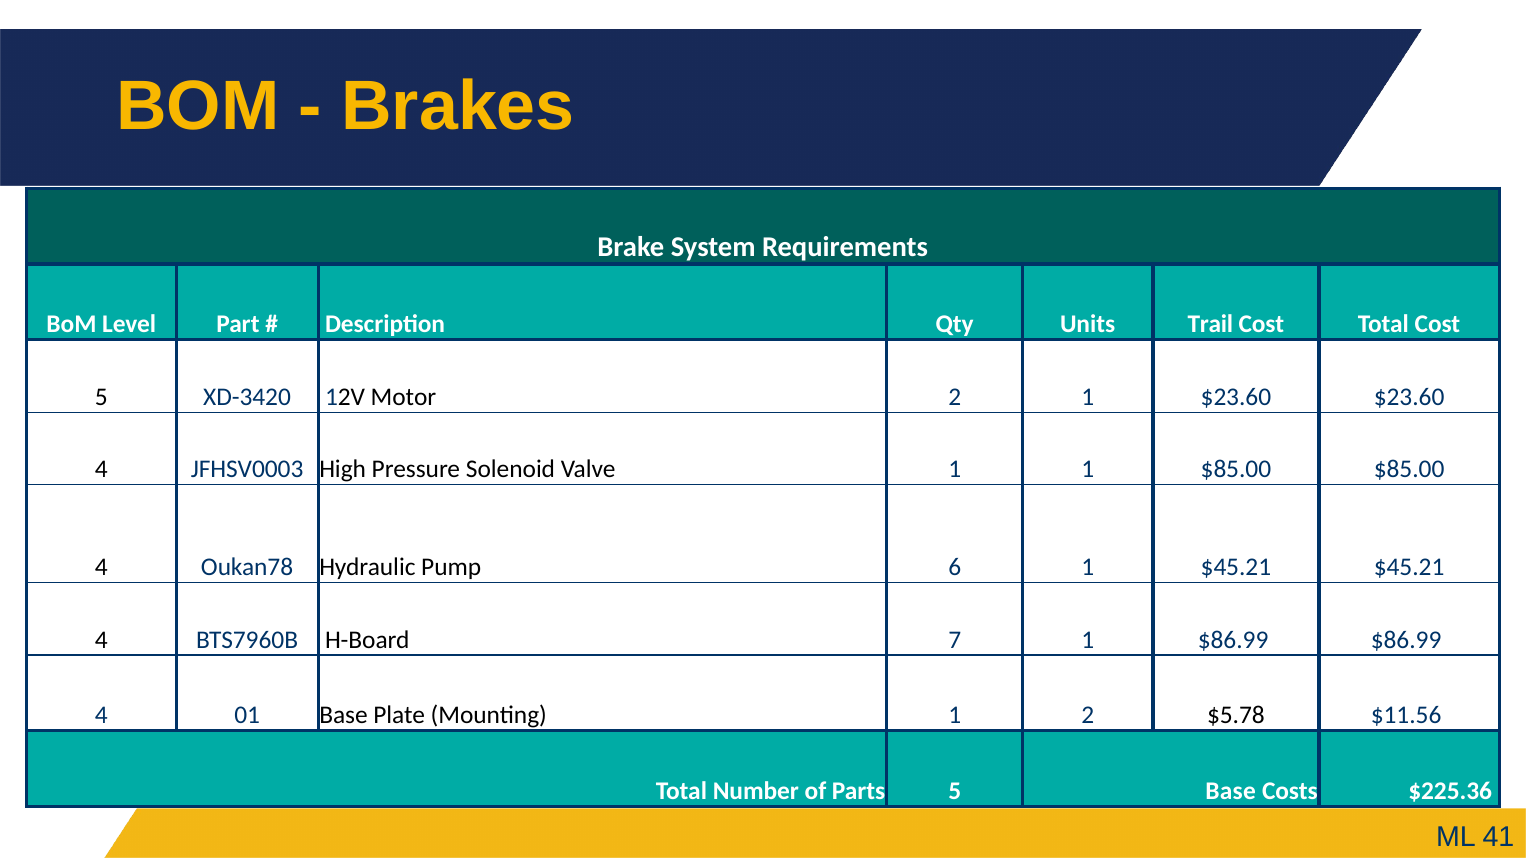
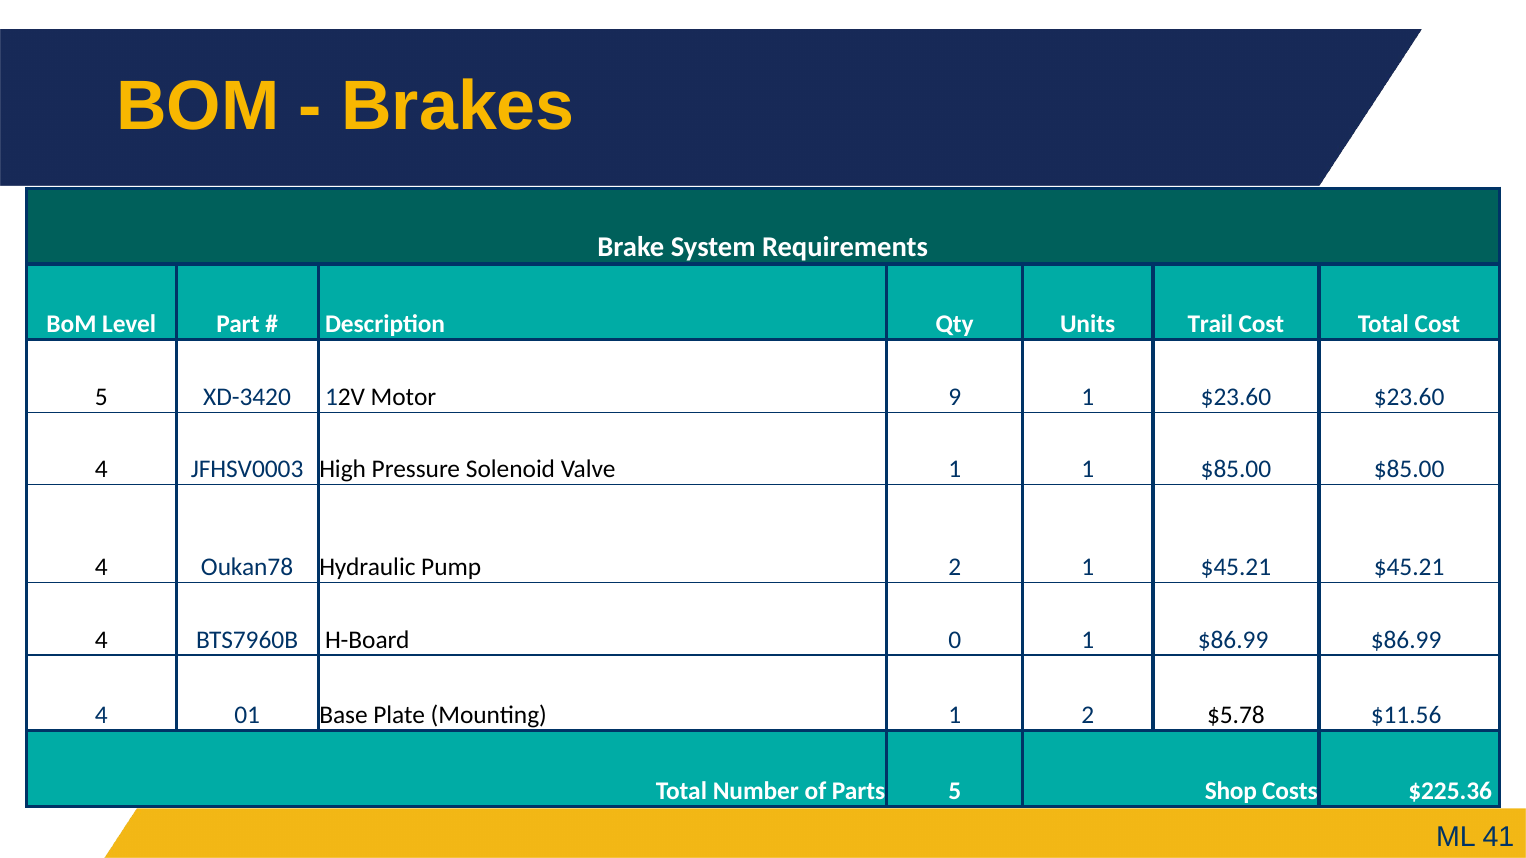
Motor 2: 2 -> 9 (955, 397)
Pump 6: 6 -> 2 (955, 568)
7: 7 -> 0 (955, 640)
5 Base: Base -> Shop (1231, 792)
